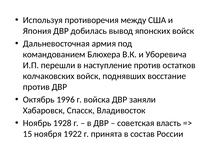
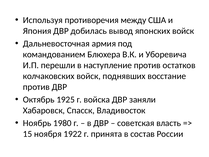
1996: 1996 -> 1925 (66, 99)
1928: 1928 -> 1980 (62, 123)
